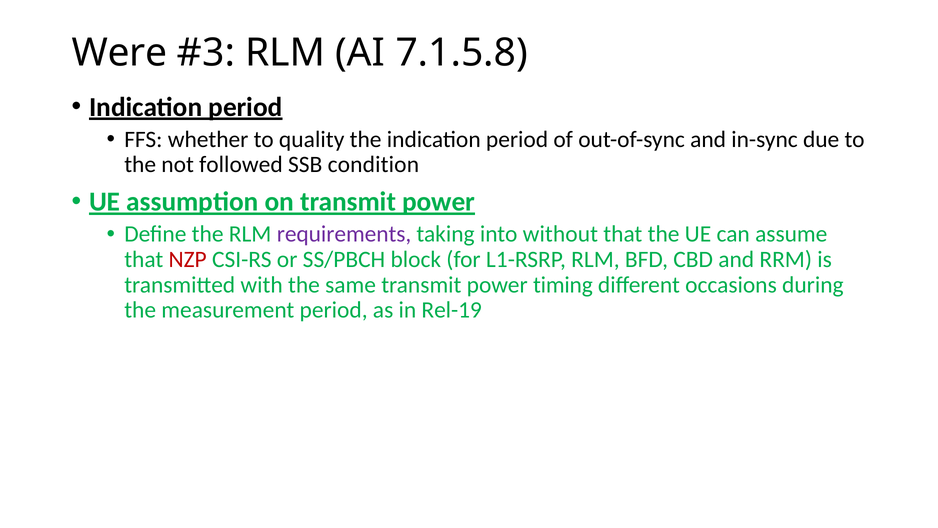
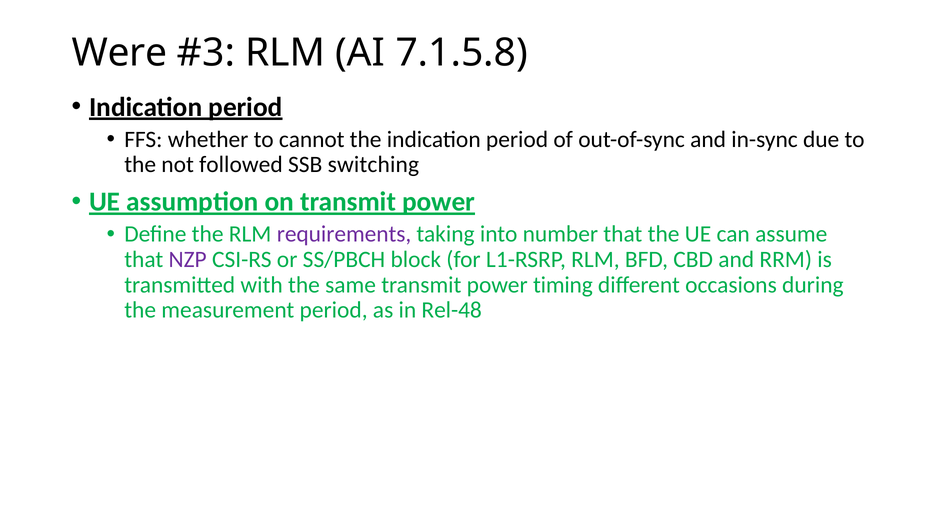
quality: quality -> cannot (312, 139)
condition: condition -> switching (373, 165)
without: without -> number (560, 234)
NZP colour: red -> purple (188, 259)
Rel-19: Rel-19 -> Rel-48 (452, 310)
